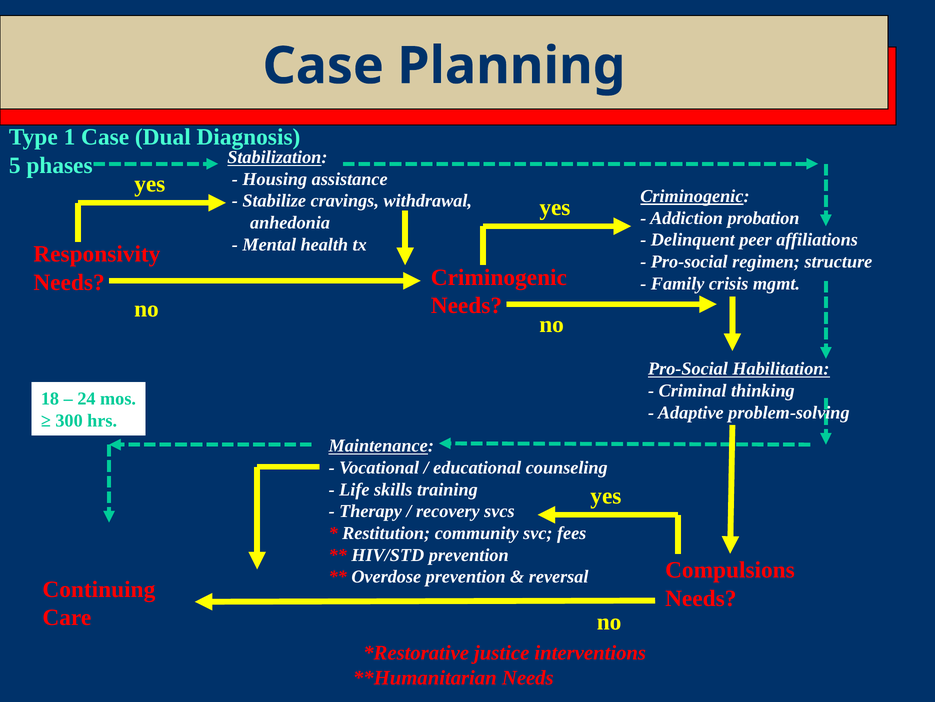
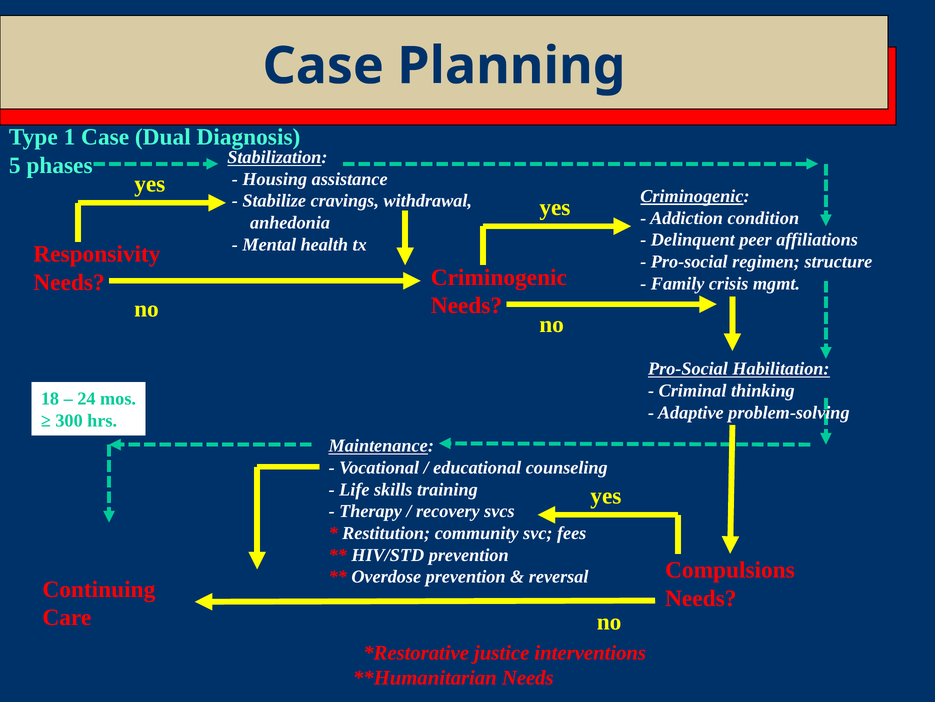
probation: probation -> condition (763, 218)
